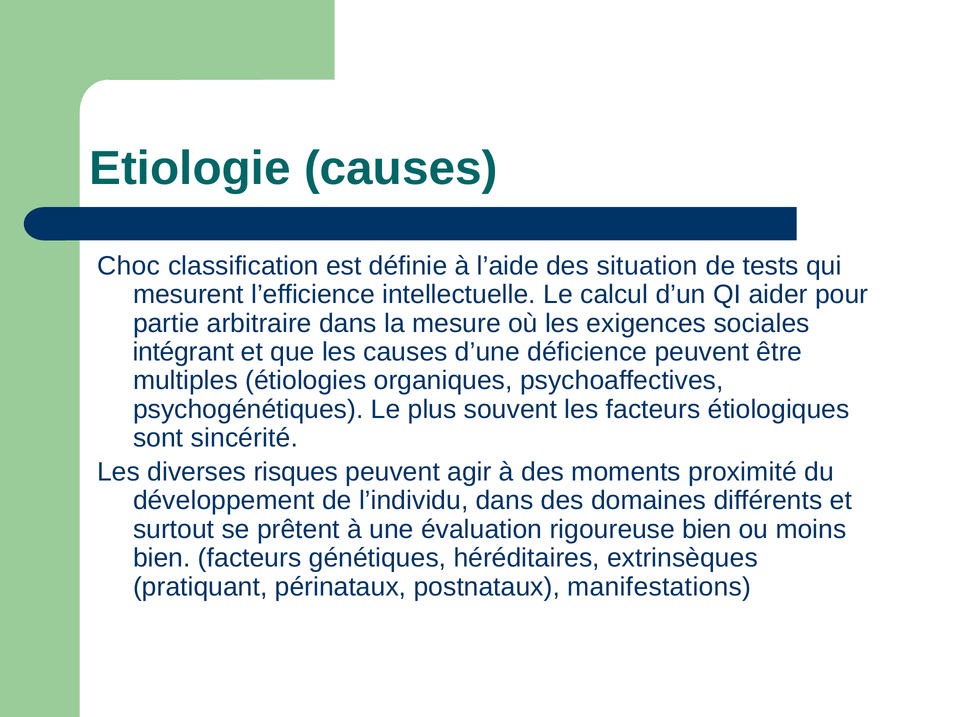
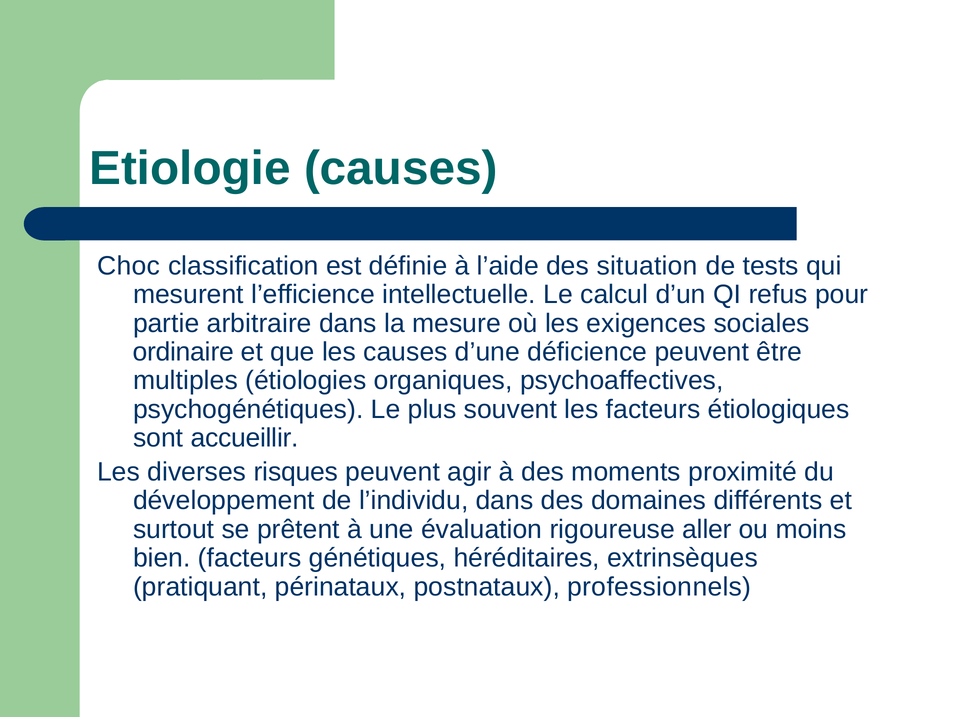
aider: aider -> refus (778, 295)
intégrant: intégrant -> ordinaire (183, 352)
sincérité: sincérité -> accueillir (245, 438)
rigoureuse bien: bien -> aller (707, 529)
manifestations: manifestations -> professionnels (659, 587)
